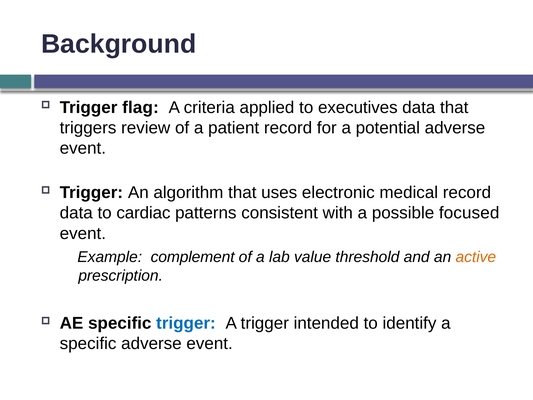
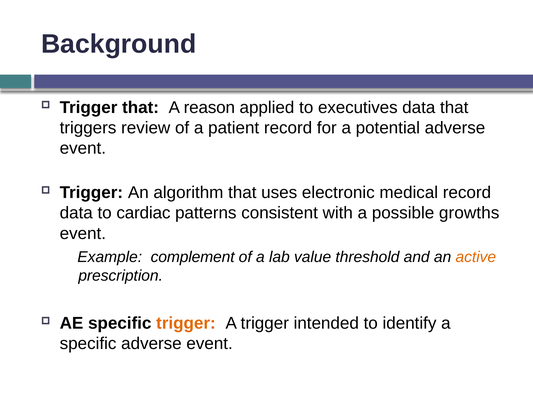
Trigger flag: flag -> that (141, 107)
criteria: criteria -> reason (209, 107)
focused: focused -> growths (469, 213)
trigger colour: blue -> orange (186, 323)
